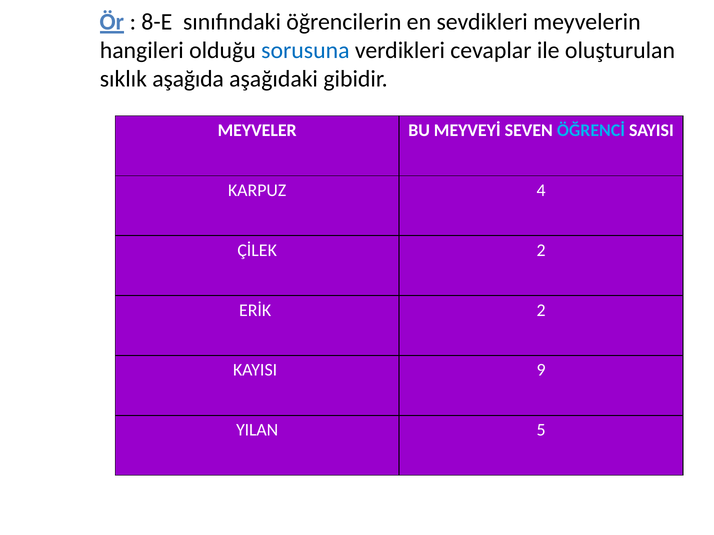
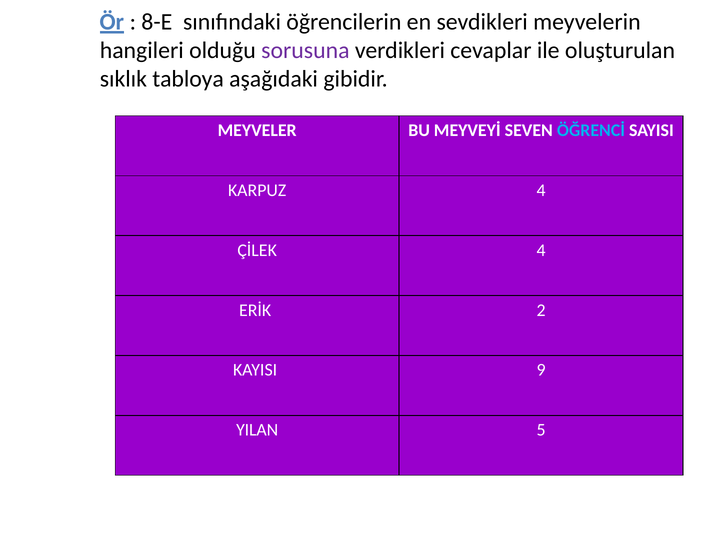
sorusuna colour: blue -> purple (305, 51)
aşağıda: aşağıda -> tabloya (188, 79)
ÇİLEK 2: 2 -> 4 (541, 251)
